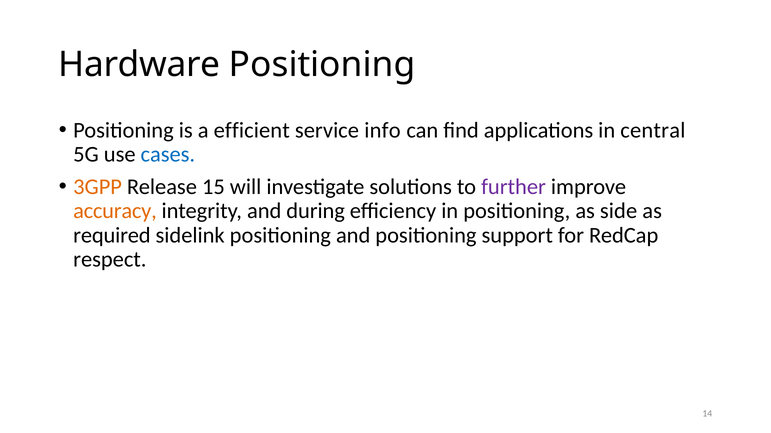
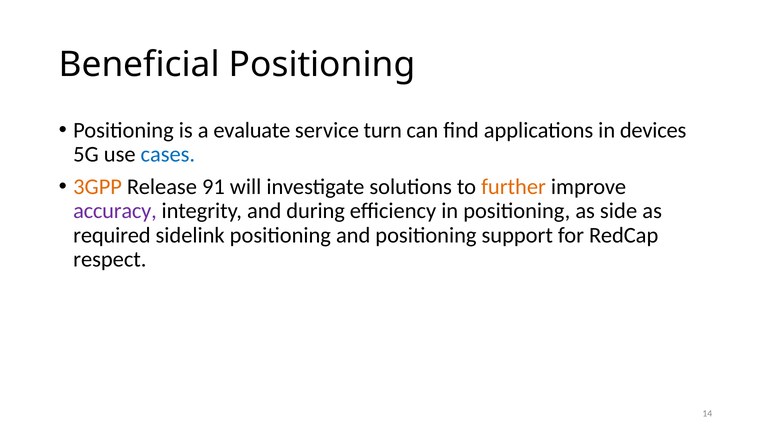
Hardware: Hardware -> Beneficial (139, 65)
efficient: efficient -> evaluate (252, 130)
info: info -> turn (383, 130)
central: central -> devices (653, 130)
15: 15 -> 91 (213, 187)
further colour: purple -> orange (514, 187)
accuracy colour: orange -> purple (115, 211)
